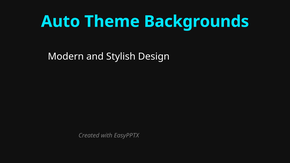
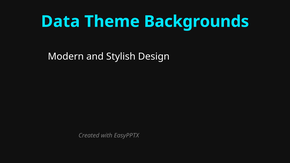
Auto: Auto -> Data (60, 22)
